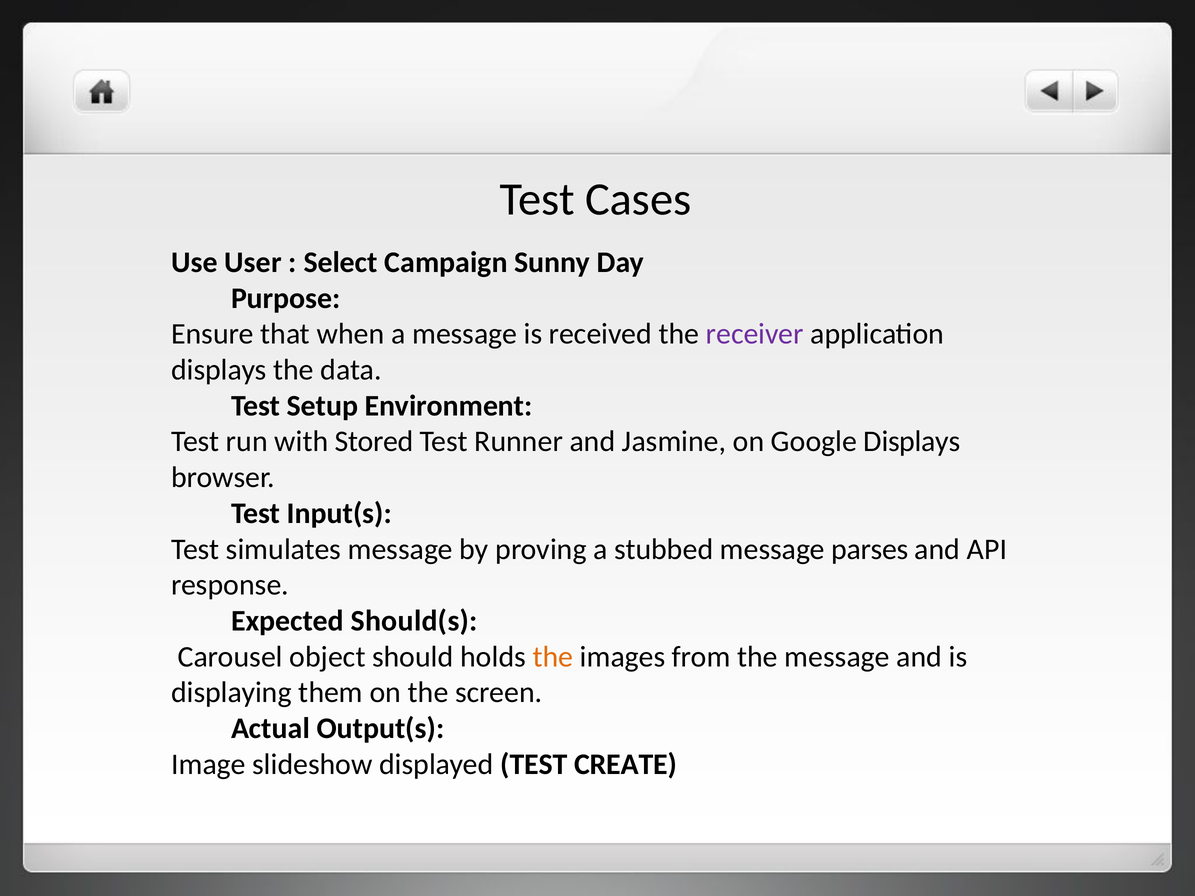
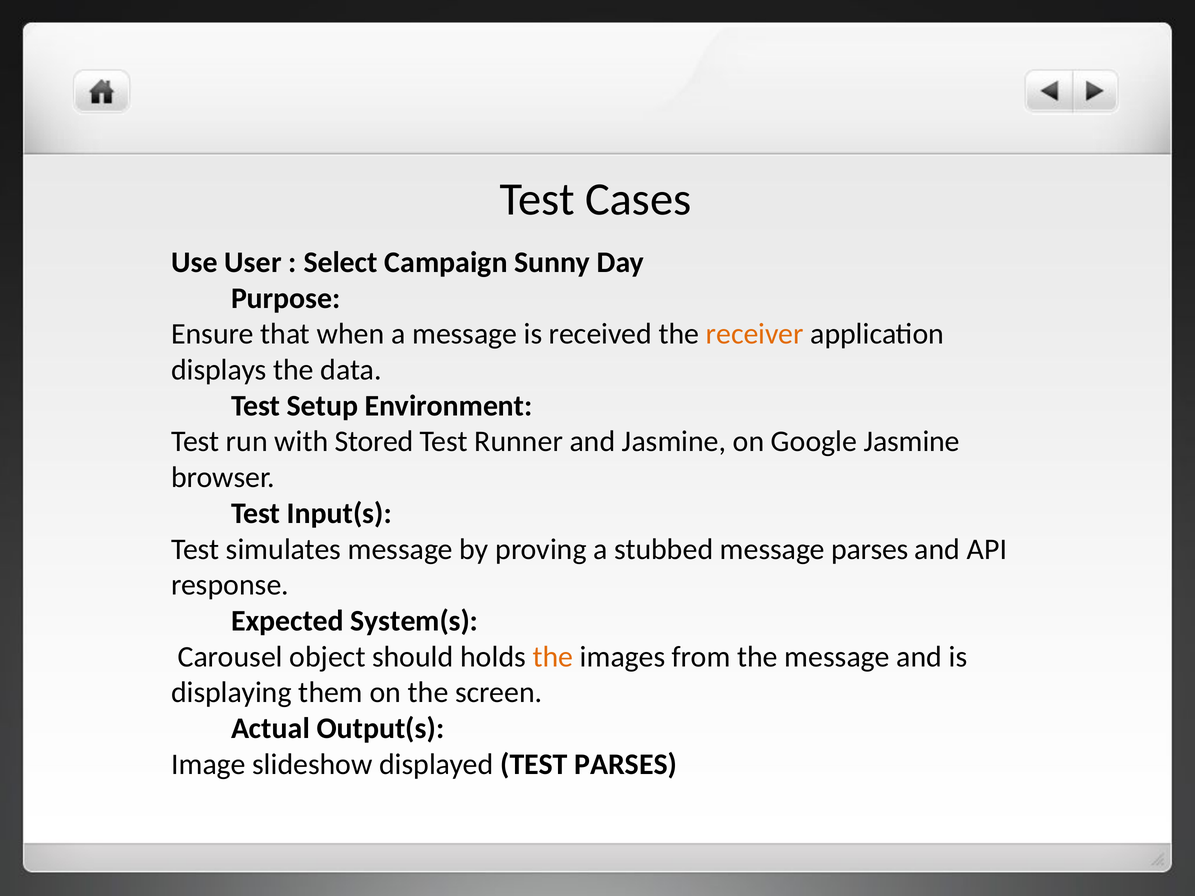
receiver colour: purple -> orange (755, 334)
Google Displays: Displays -> Jasmine (912, 442)
Should(s: Should(s -> System(s (414, 621)
TEST CREATE: CREATE -> PARSES (626, 764)
